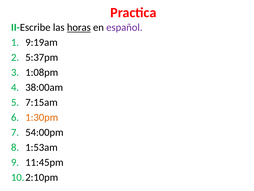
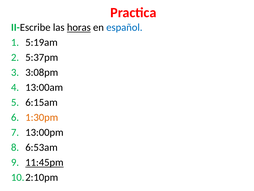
español colour: purple -> blue (124, 27)
9:19am: 9:19am -> 5:19am (41, 42)
1:08pm: 1:08pm -> 3:08pm (42, 72)
38:00am: 38:00am -> 13:00am (44, 87)
7:15am: 7:15am -> 6:15am (41, 102)
54:00pm: 54:00pm -> 13:00pm (44, 132)
1:53am: 1:53am -> 6:53am (41, 147)
11:45pm underline: none -> present (44, 162)
